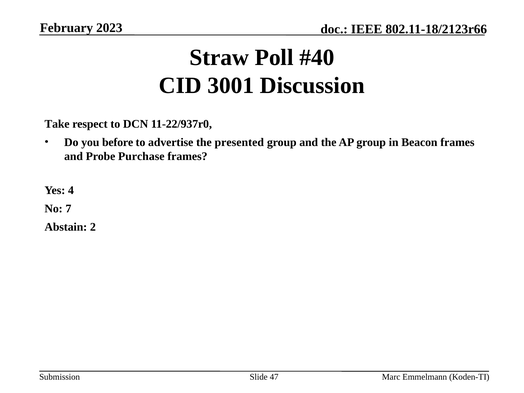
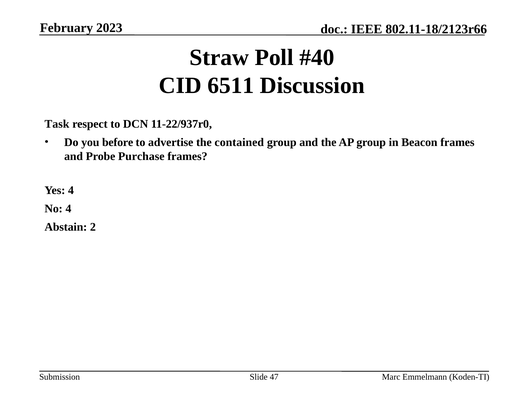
3001: 3001 -> 6511 (231, 85)
Take: Take -> Task (57, 124)
presented: presented -> contained (239, 142)
No 7: 7 -> 4 (68, 209)
